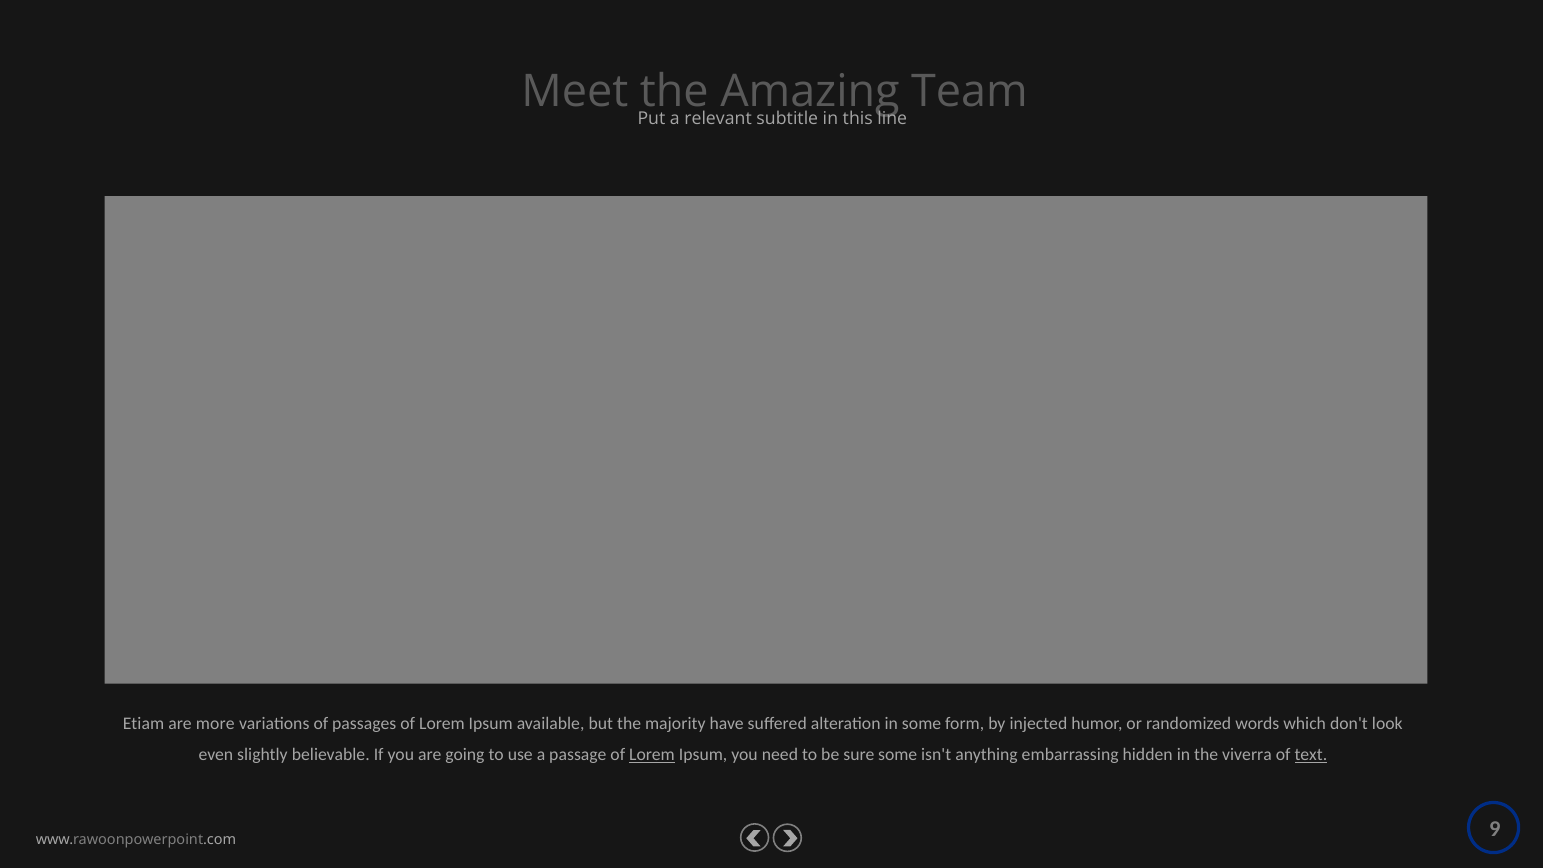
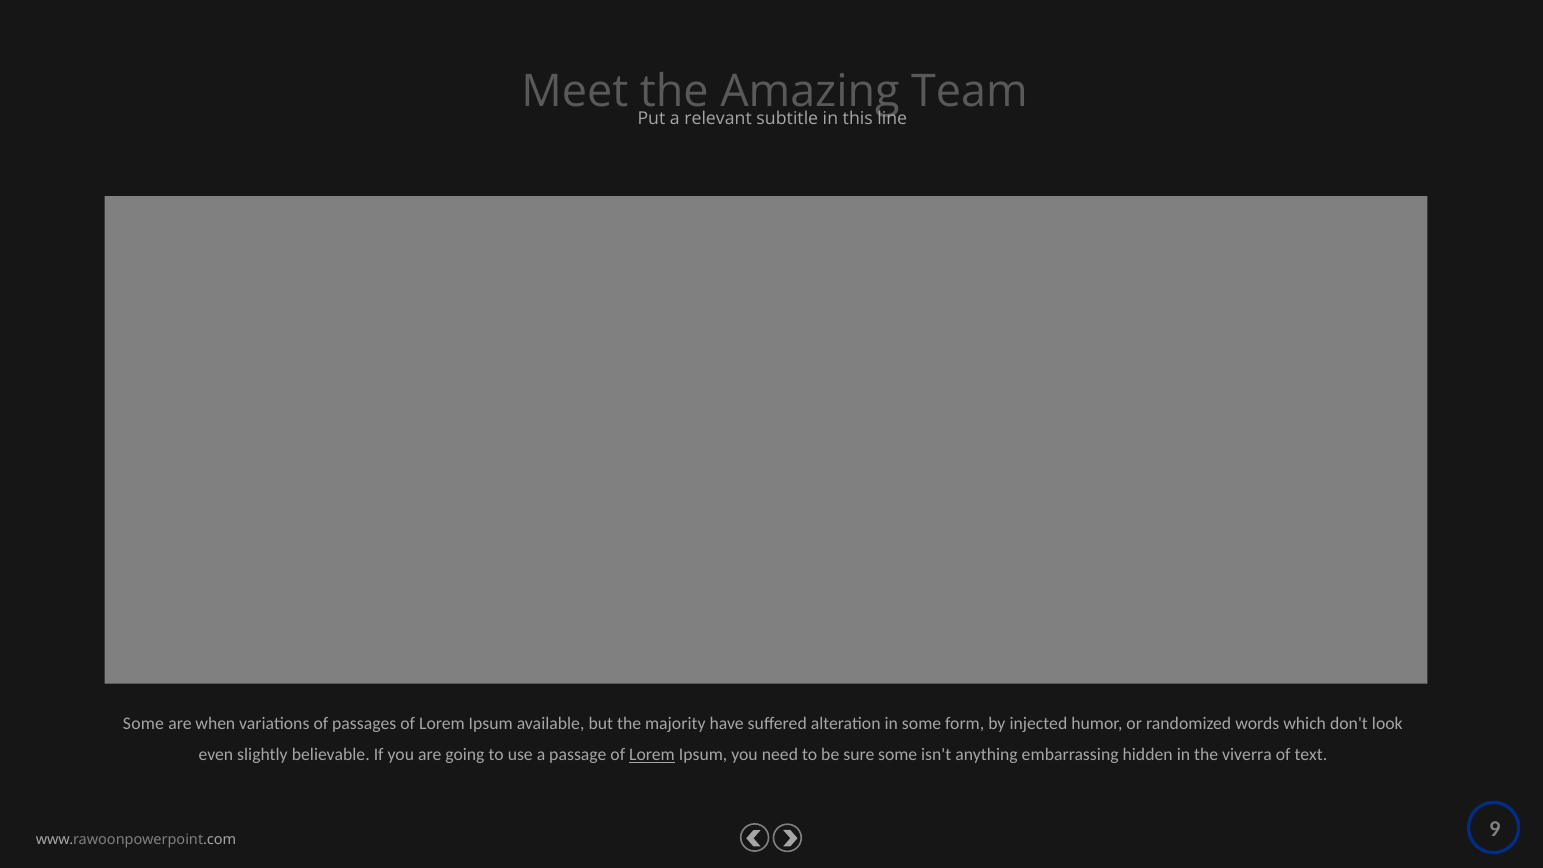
Etiam: Etiam -> Some (143, 723)
more: more -> when (215, 723)
text underline: present -> none (1311, 755)
